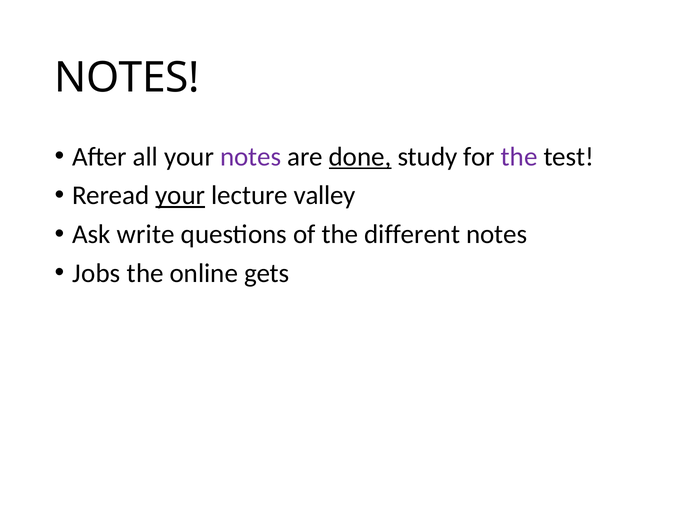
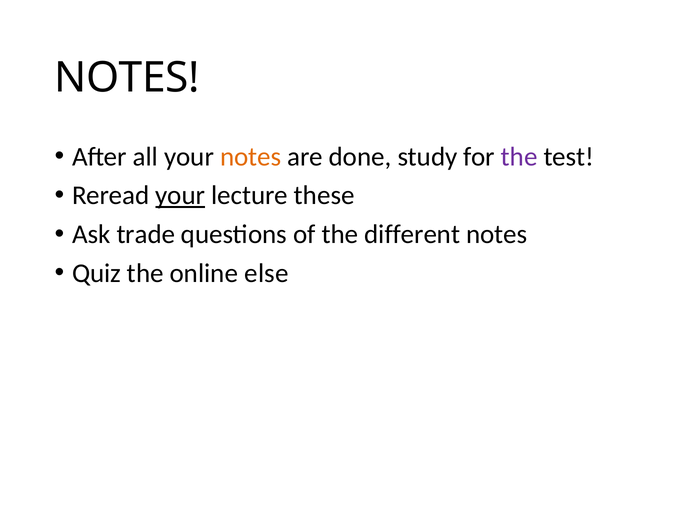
notes colour: purple -> orange (251, 157)
done underline: present -> none (360, 157)
valley: valley -> these (324, 196)
write: write -> trade (146, 234)
Jobs: Jobs -> Quiz (97, 273)
gets: gets -> else (267, 273)
